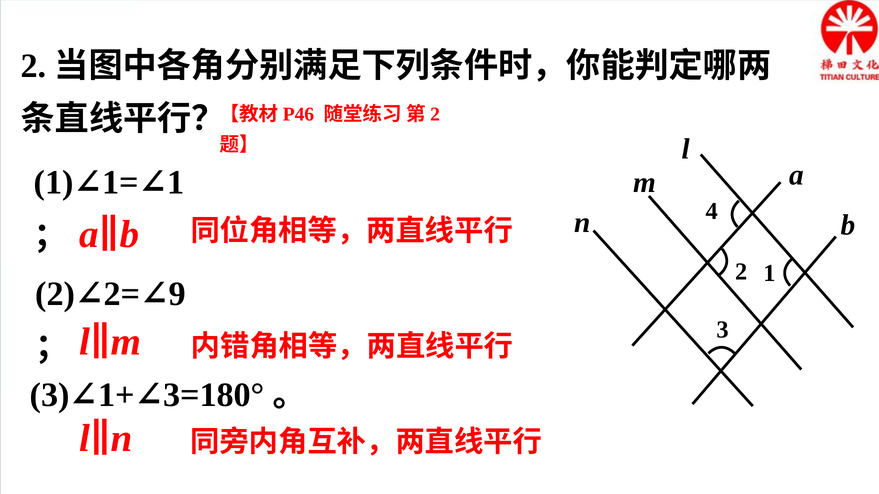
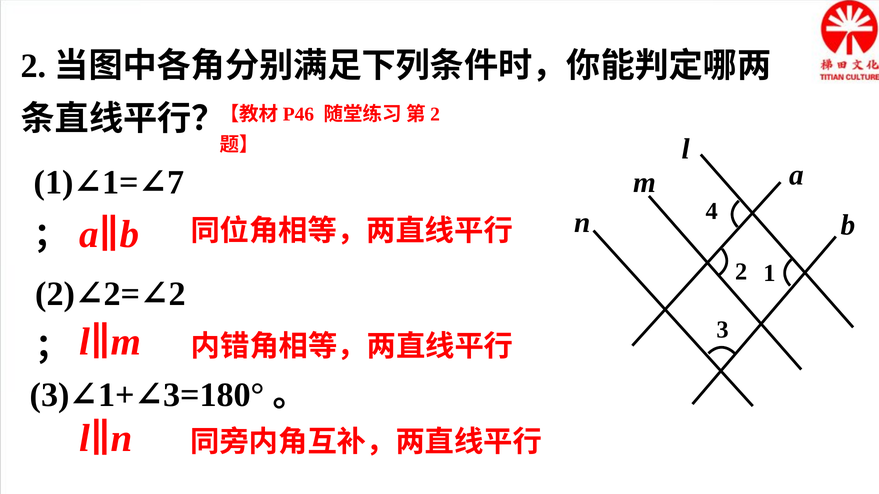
1: 1 -> 7 (176, 183)
9: 9 -> 2 (177, 294)
